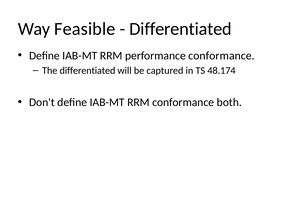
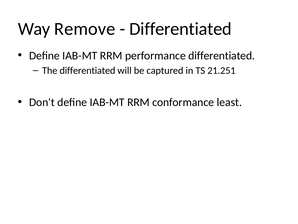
Feasible: Feasible -> Remove (85, 29)
performance conformance: conformance -> differentiated (222, 55)
48.174: 48.174 -> 21.251 (221, 70)
both: both -> least (229, 102)
